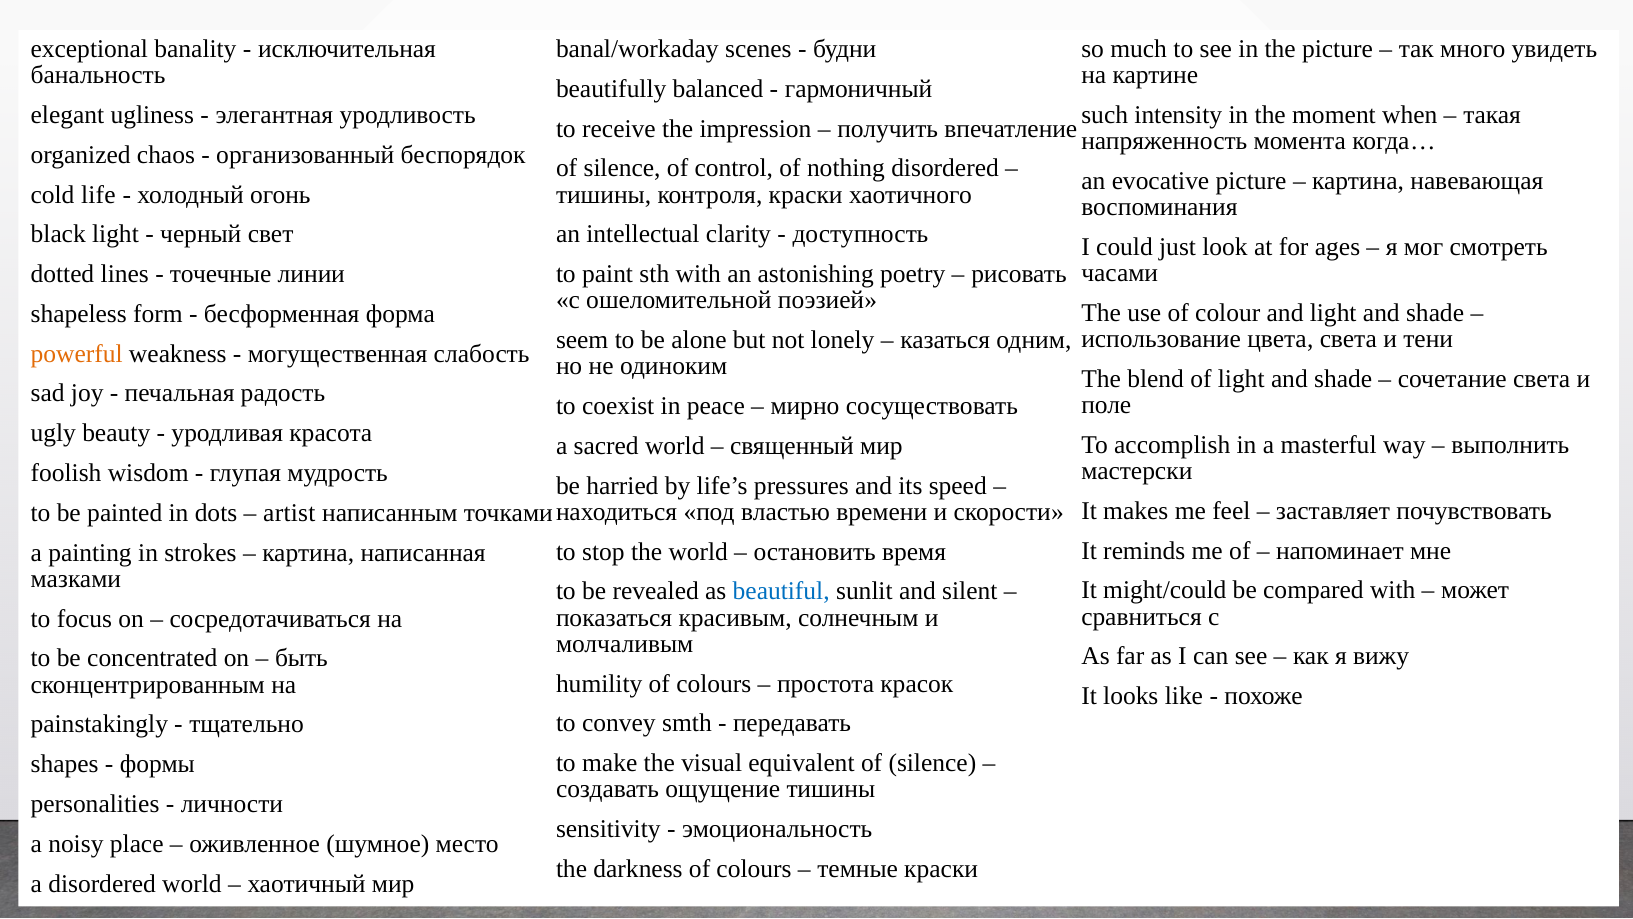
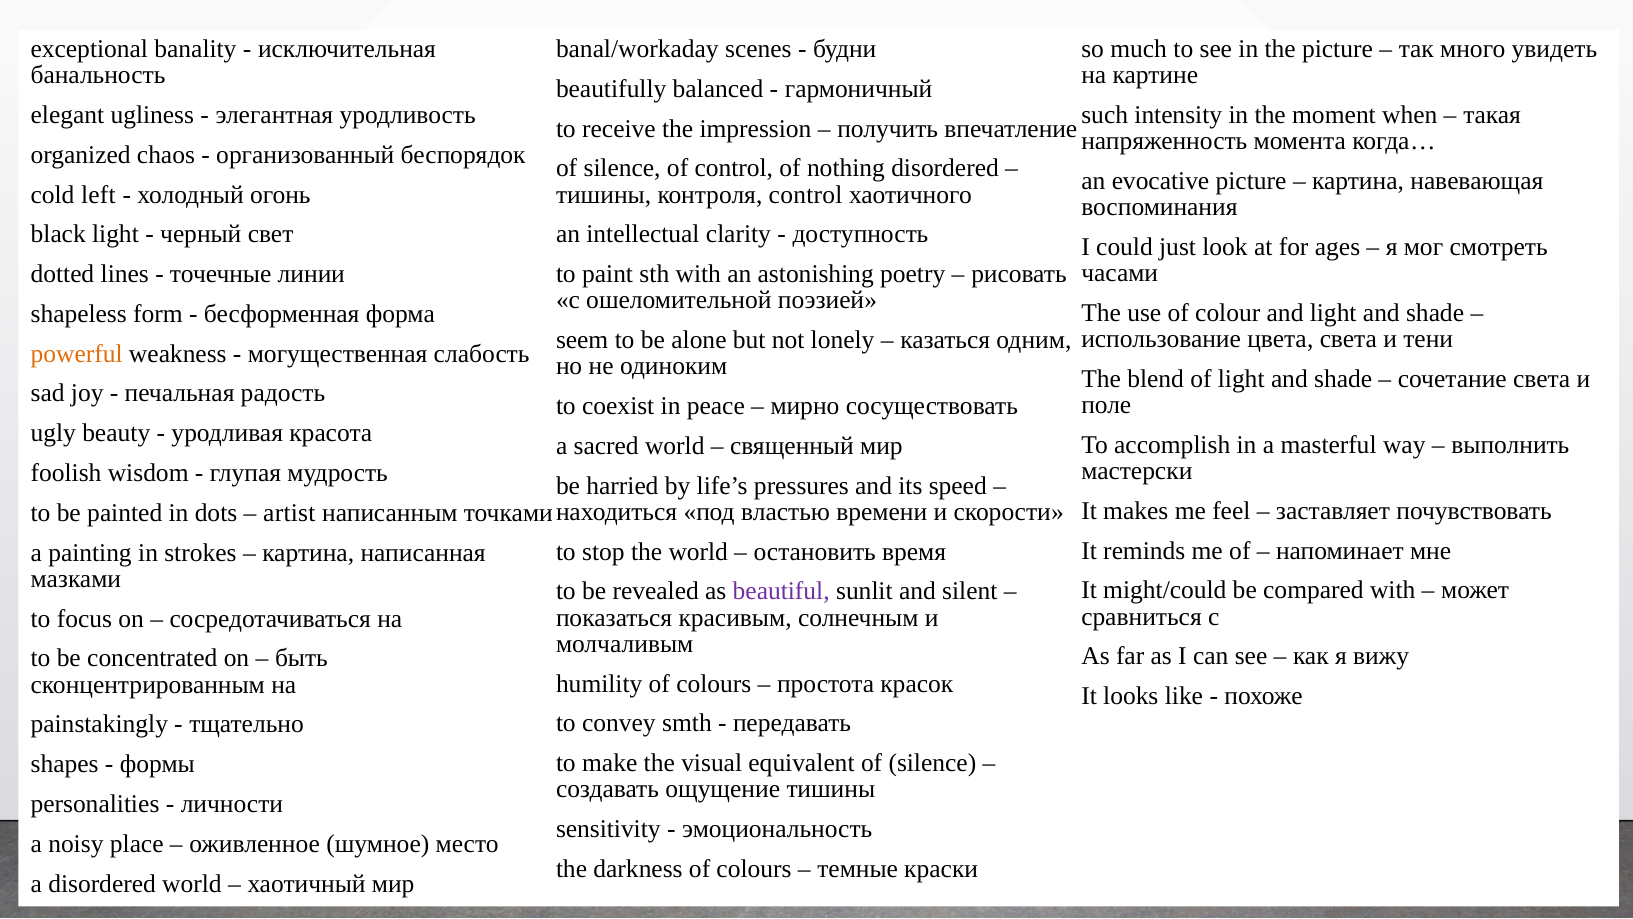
life: life -> left (98, 194)
контроля краски: краски -> control (806, 194)
beautiful colour: blue -> purple (781, 591)
